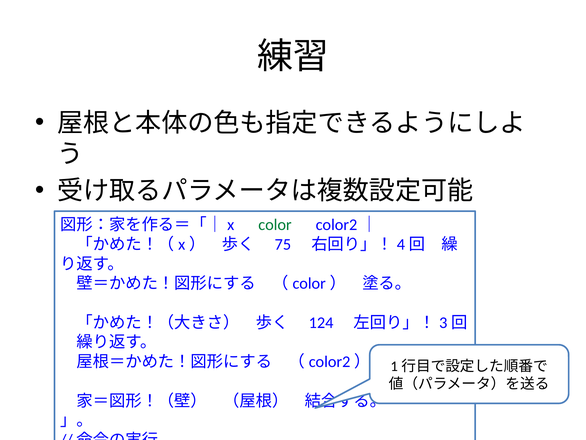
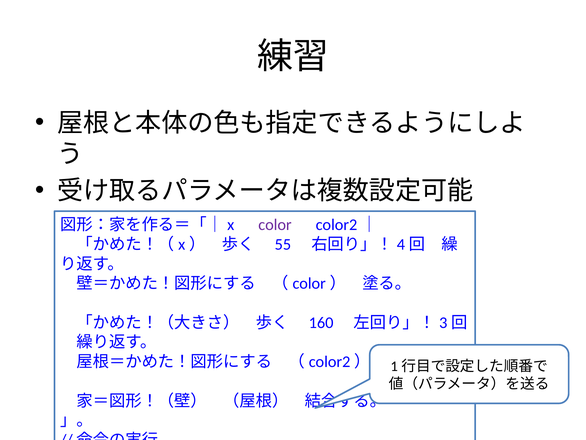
color colour: green -> purple (275, 225)
75: 75 -> 55 (283, 244)
124: 124 -> 160 (321, 322)
